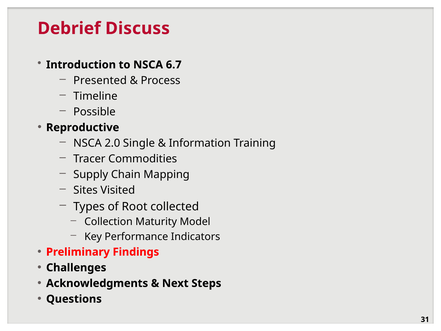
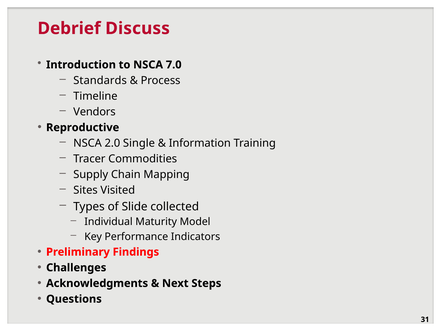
6.7: 6.7 -> 7.0 (174, 65)
Presented: Presented -> Standards (100, 80)
Possible: Possible -> Vendors (94, 112)
Root: Root -> Slide (135, 206)
Collection: Collection -> Individual (109, 222)
